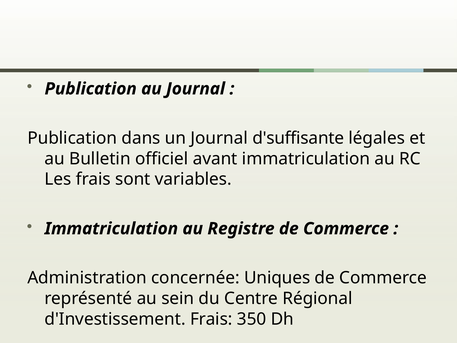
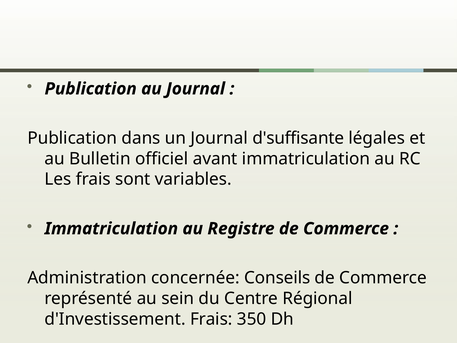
Uniques: Uniques -> Conseils (277, 278)
